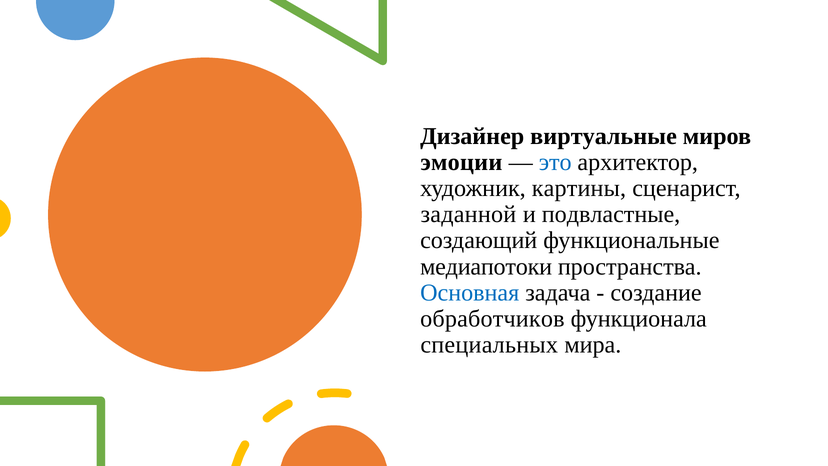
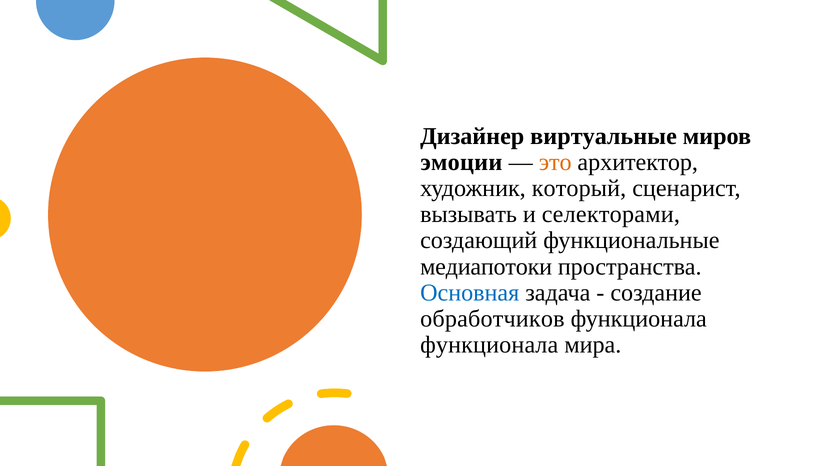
это colour: blue -> orange (555, 162)
картины: картины -> который (579, 188)
заданной: заданной -> вызывать (469, 214)
подвластные: подвластные -> селекторами (611, 214)
специальных: специальных -> функционала (489, 345)
